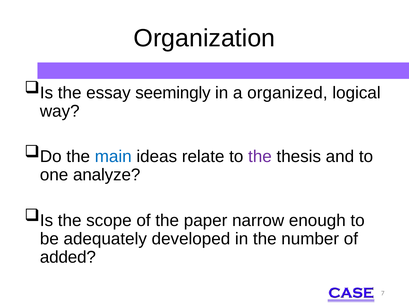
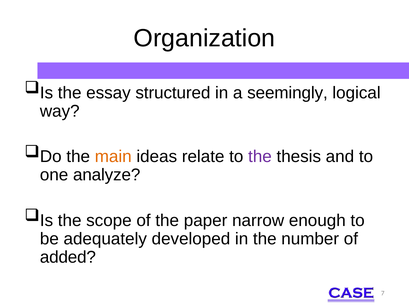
seemingly: seemingly -> structured (173, 93)
organized: organized -> seemingly (287, 93)
main colour: blue -> orange (113, 156)
